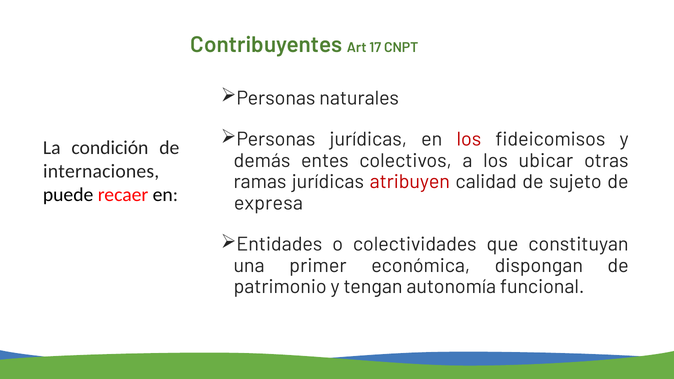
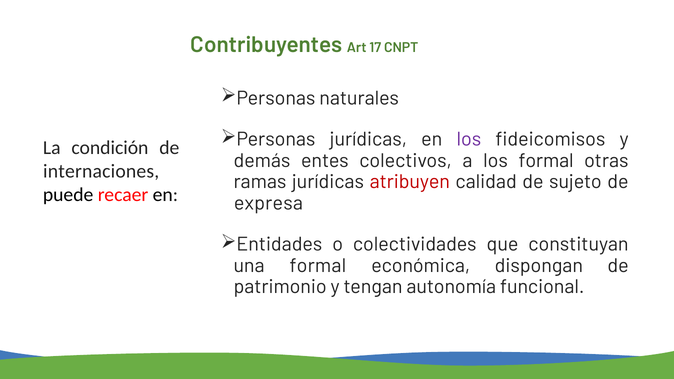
los colour: red -> purple (469, 139)
los ubicar: ubicar -> formal (546, 161)
una primer: primer -> formal (318, 266)
